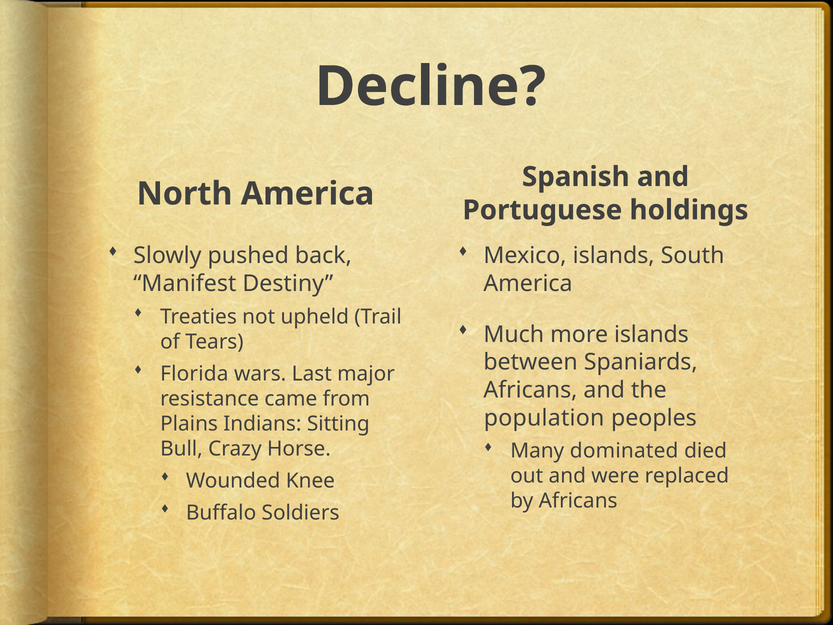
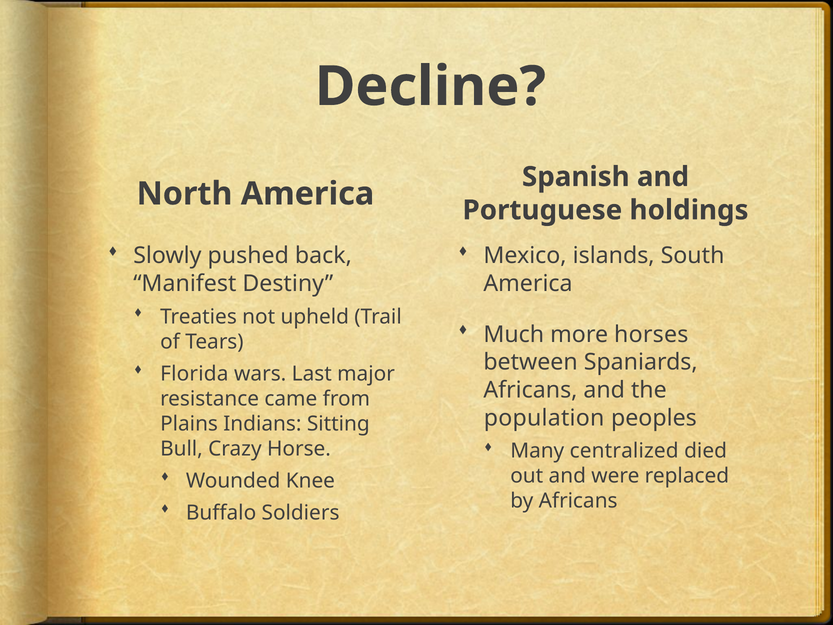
more islands: islands -> horses (651, 334)
dominated: dominated -> centralized (624, 451)
